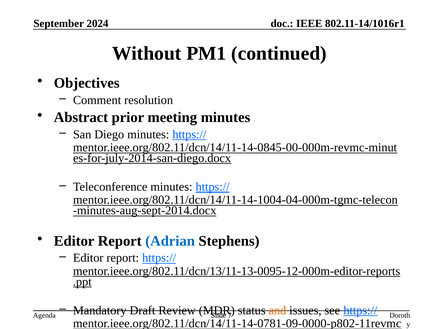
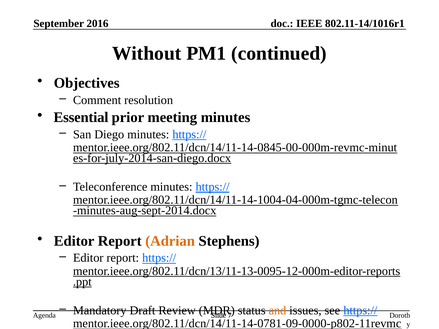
2024: 2024 -> 2016 (97, 23)
Abstract: Abstract -> Essential (81, 118)
Adrian colour: blue -> orange (170, 241)
